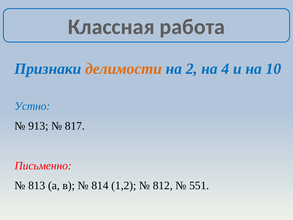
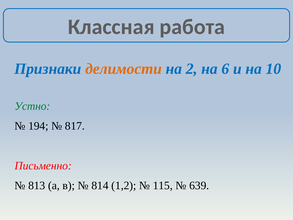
4: 4 -> 6 (225, 69)
Устно colour: blue -> green (32, 106)
913: 913 -> 194 (38, 126)
812: 812 -> 115 (163, 185)
551: 551 -> 639 (199, 185)
